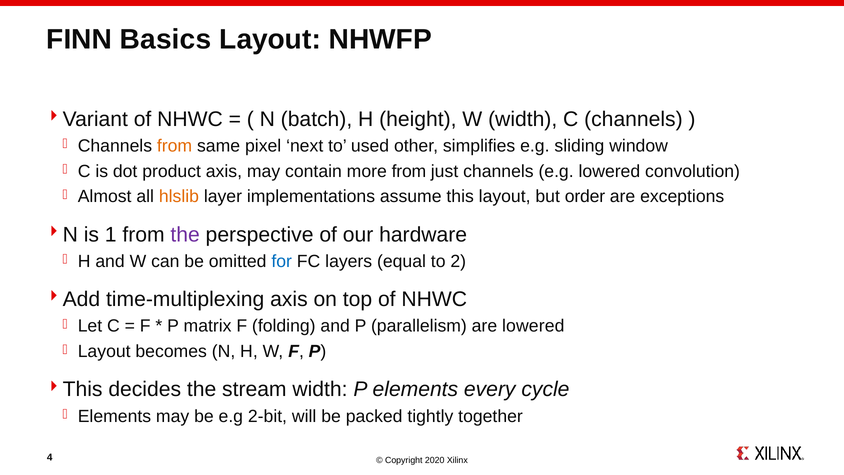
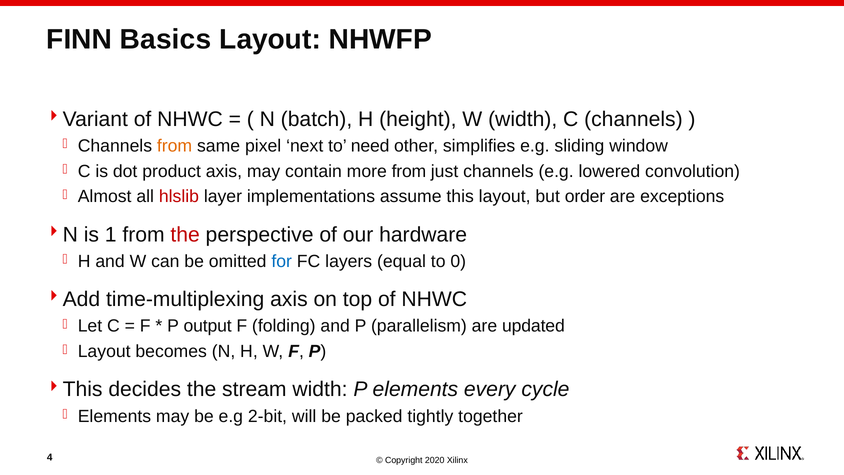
used: used -> need (370, 146)
hlslib colour: orange -> red (179, 196)
the colour: purple -> red (185, 234)
2: 2 -> 0 (458, 261)
matrix: matrix -> output (208, 326)
are lowered: lowered -> updated (533, 326)
